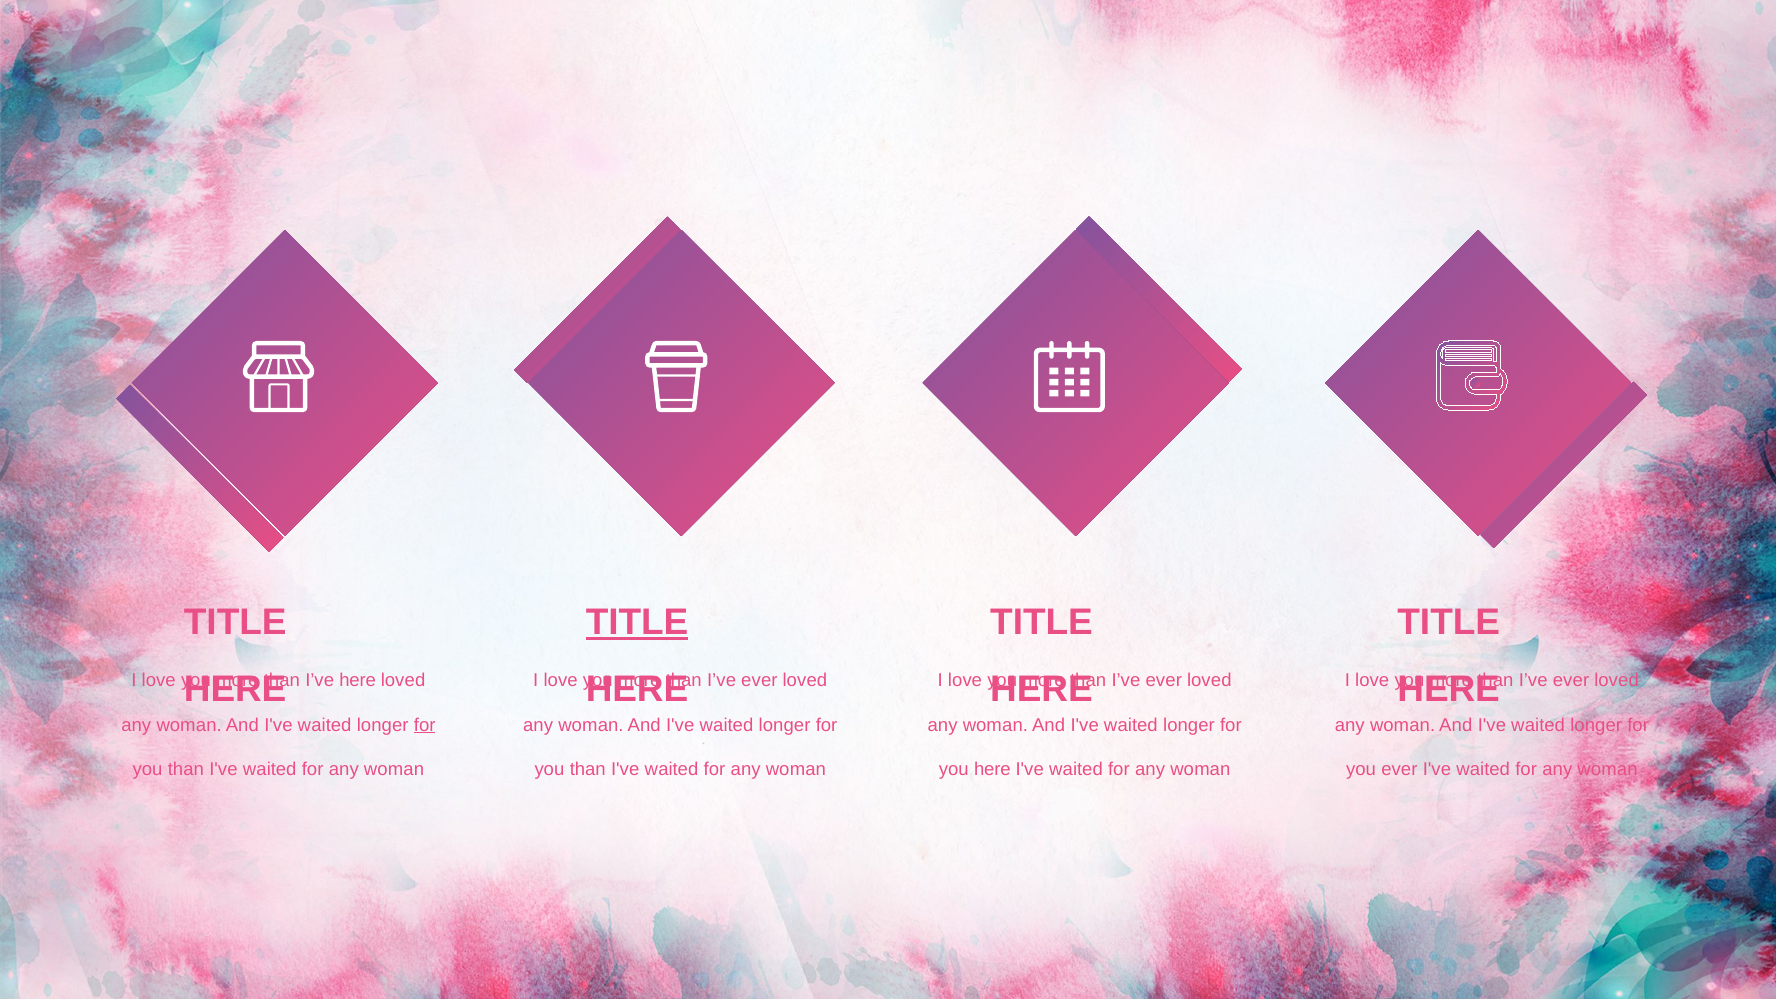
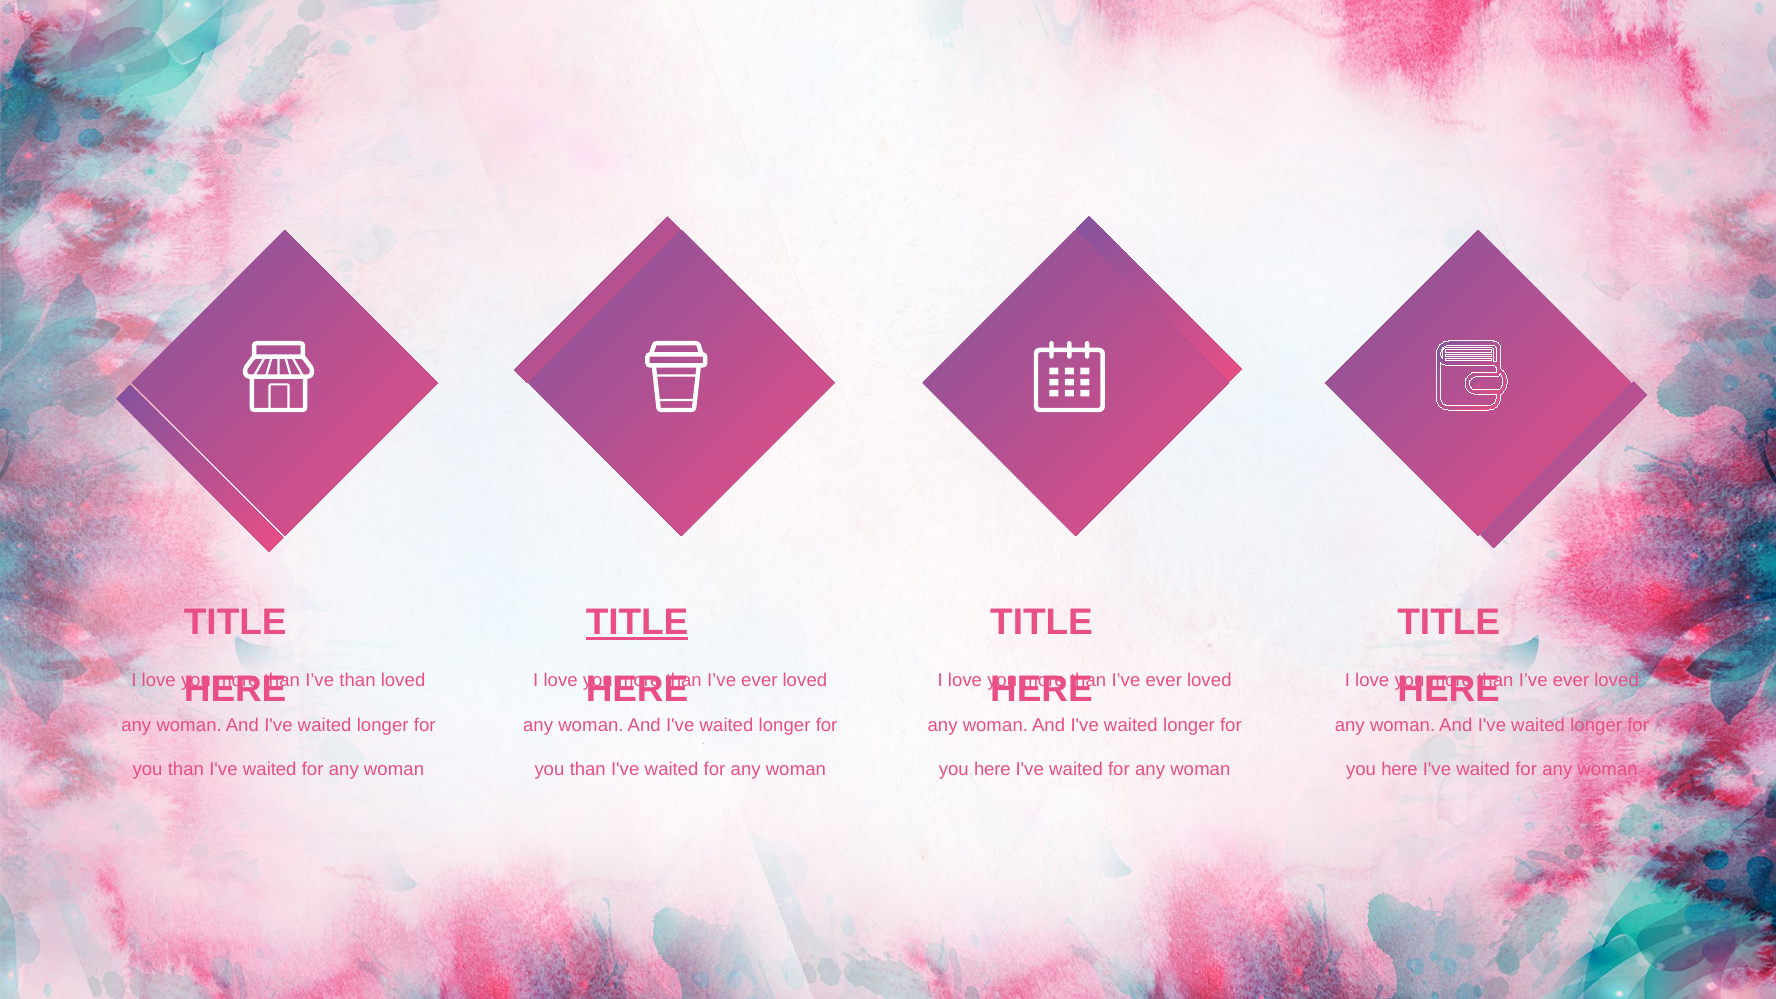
I’ve here: here -> than (357, 681)
for underline: present -> none (425, 725)
ever: ever -> here (1400, 769)
